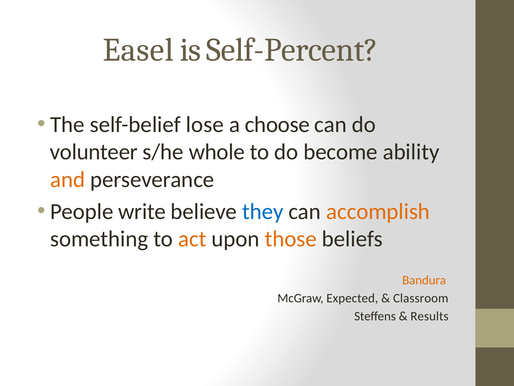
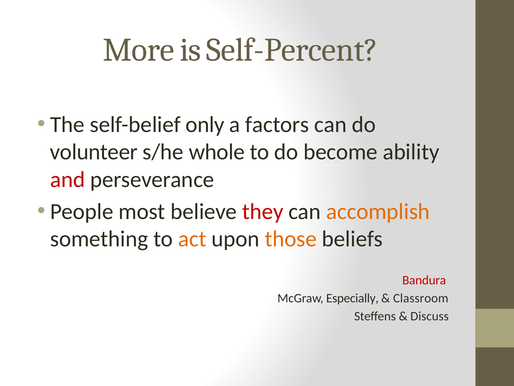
Easel: Easel -> More (139, 50)
lose: lose -> only (205, 124)
choose: choose -> factors (277, 124)
and colour: orange -> red (68, 179)
write: write -> most (142, 211)
they colour: blue -> red (263, 211)
Bandura colour: orange -> red (424, 280)
Expected: Expected -> Especially (352, 298)
Results: Results -> Discuss (430, 316)
